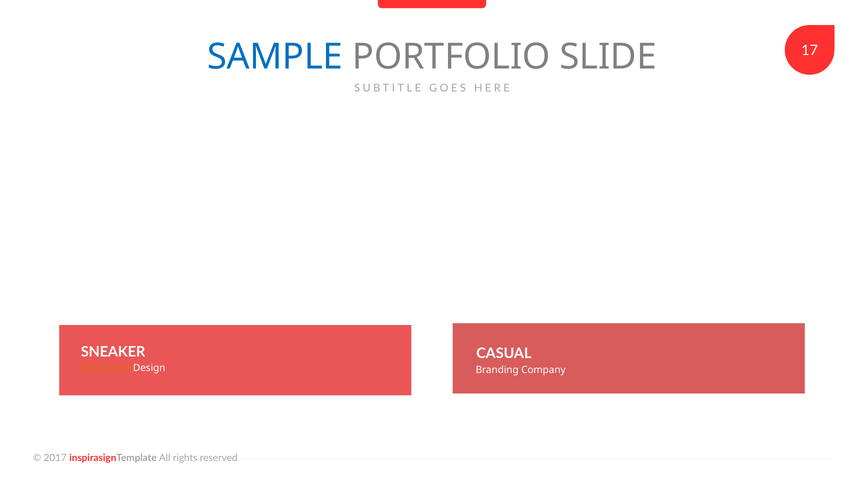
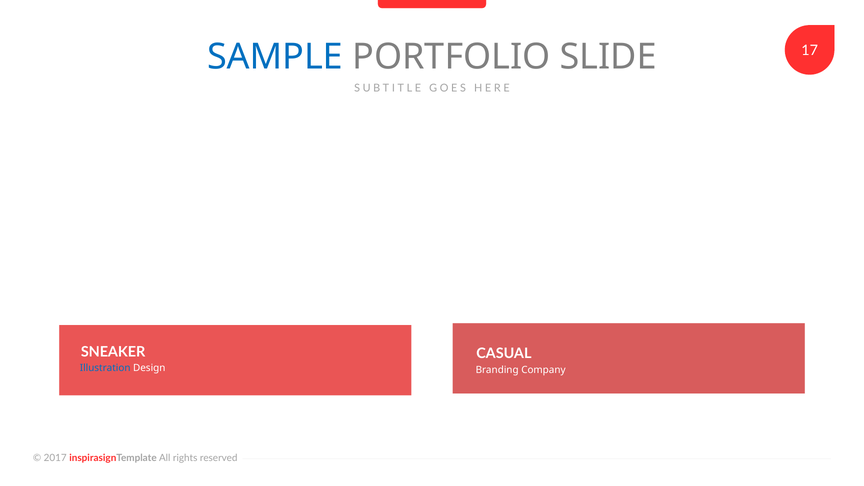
Illustration colour: orange -> blue (105, 368)
